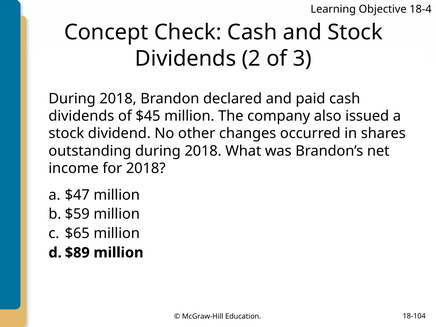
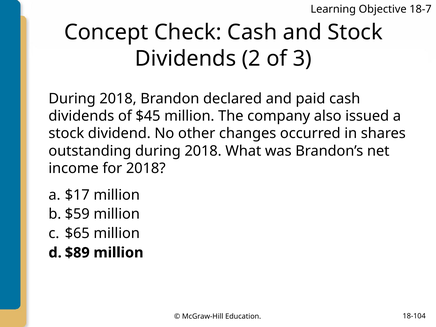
18-4: 18-4 -> 18-7 (421, 9)
$47: $47 -> $17 (77, 195)
